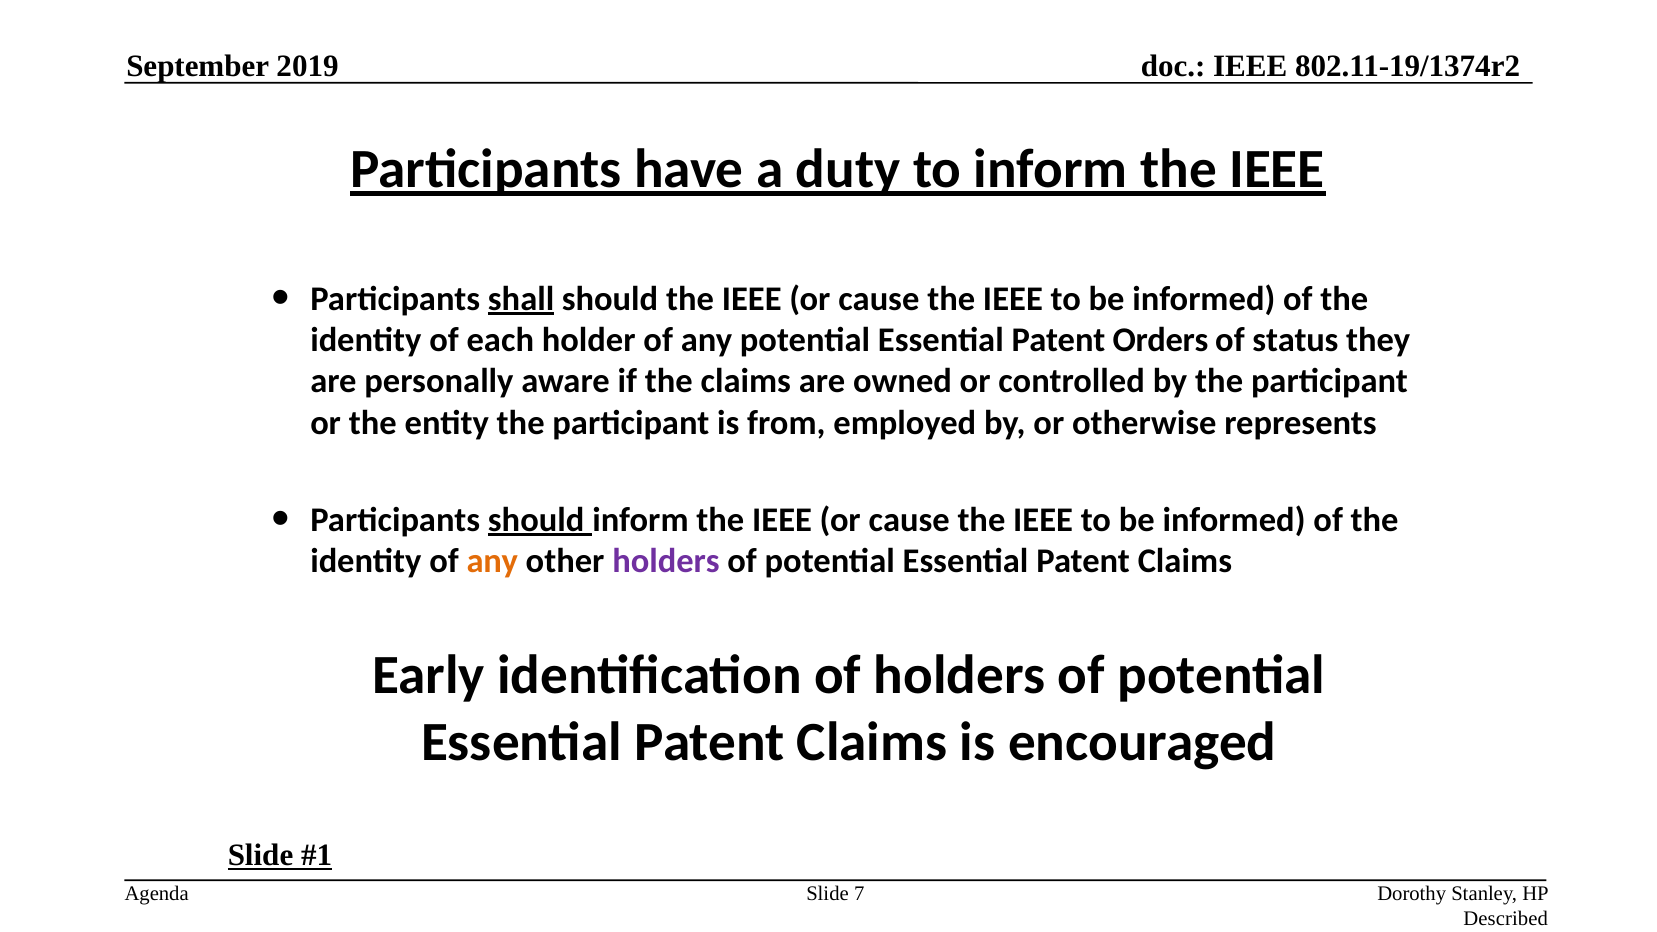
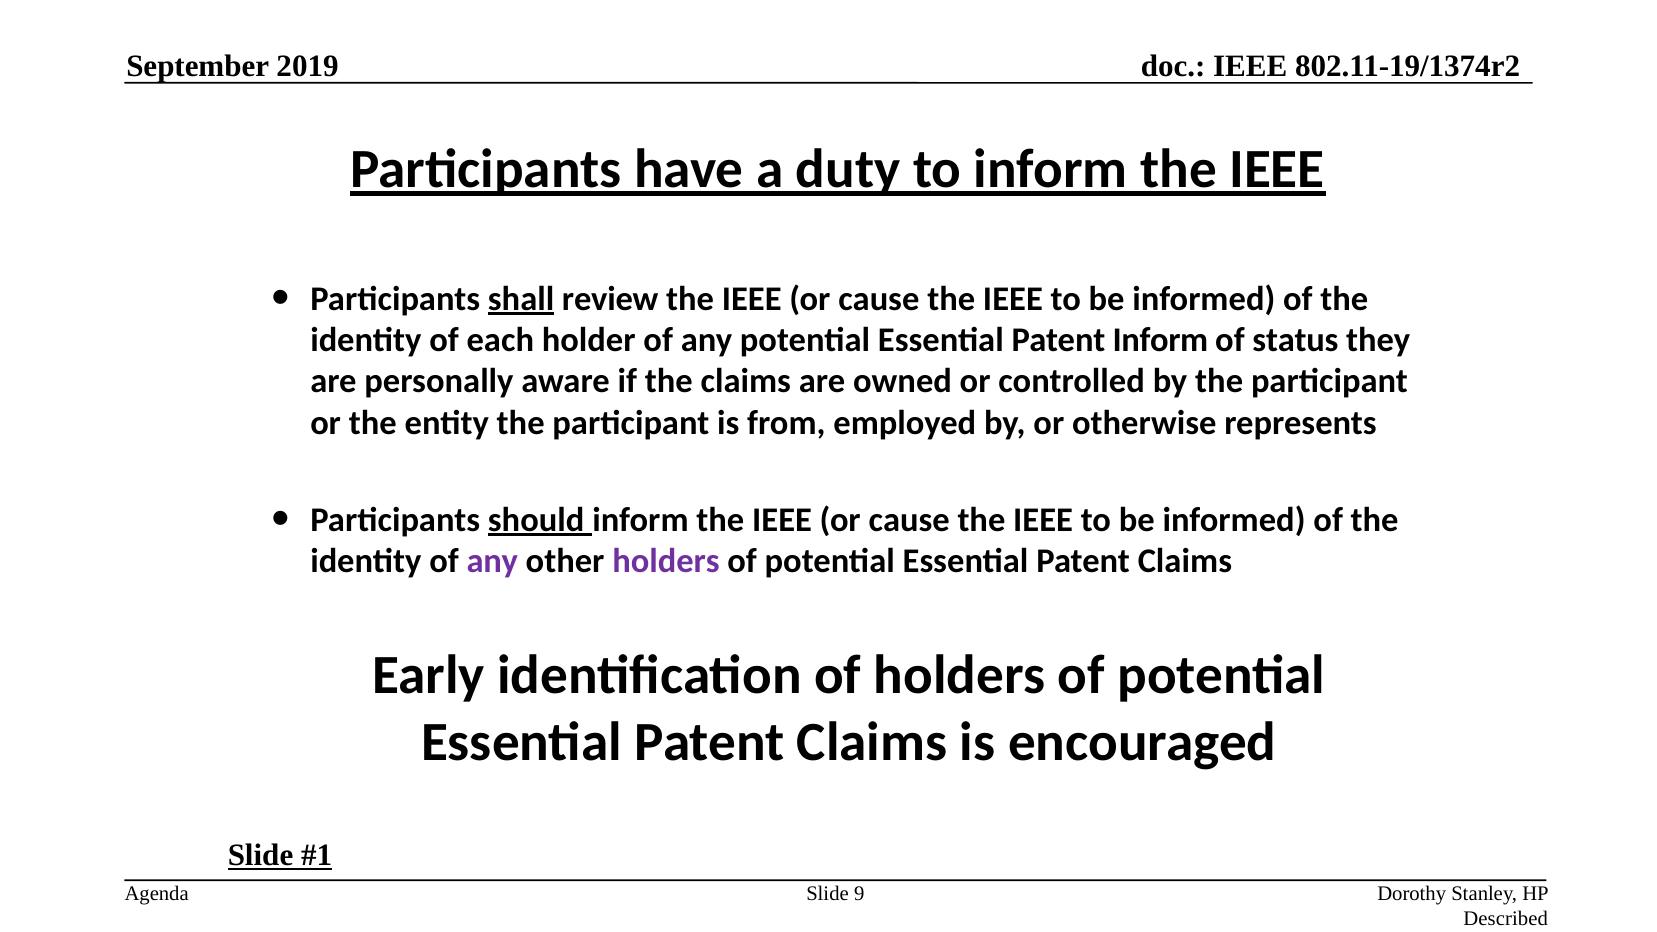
shall should: should -> review (610, 299)
Patent Orders: Orders -> Inform (1160, 340)
any colour: orange -> purple (492, 561)
7: 7 -> 9 (859, 894)
